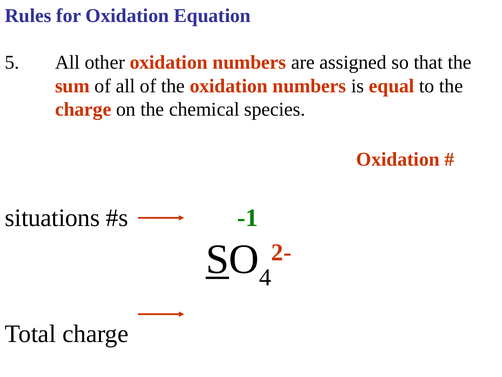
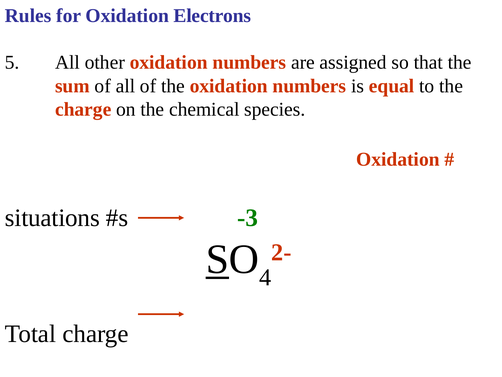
Equation: Equation -> Electrons (212, 16)
-1: -1 -> -3 (248, 218)
